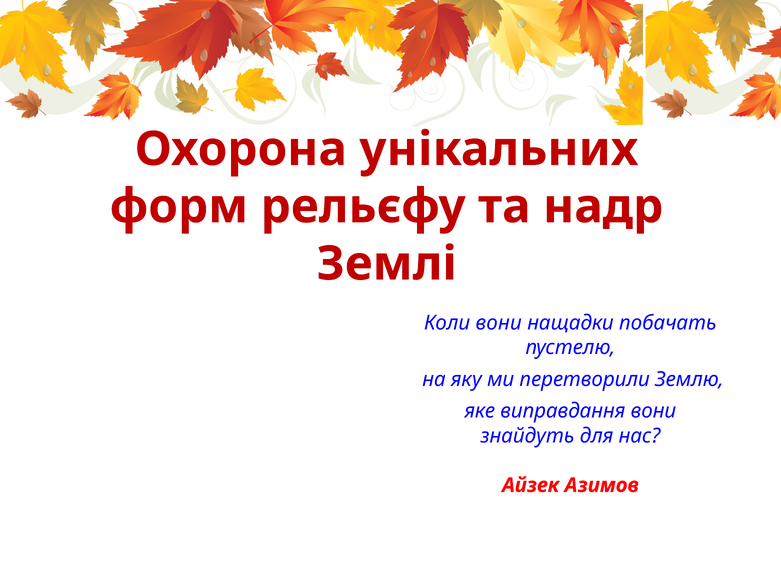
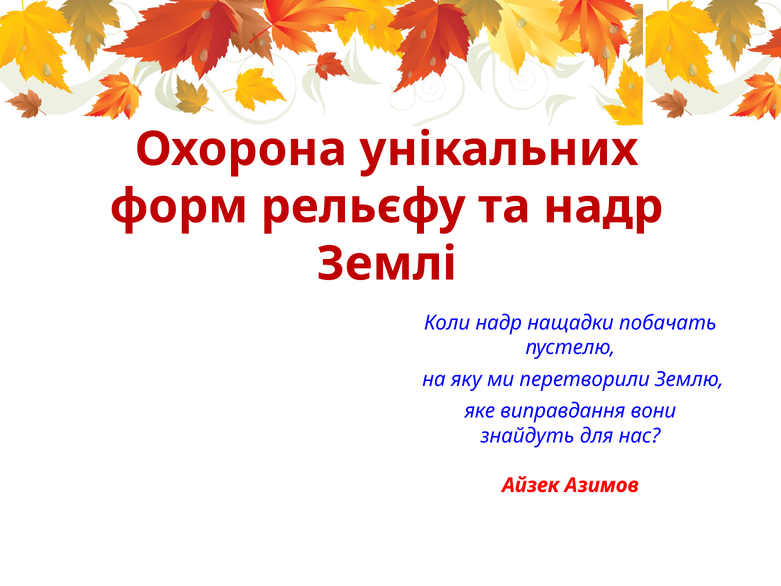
Коли вони: вони -> надр (499, 323)
